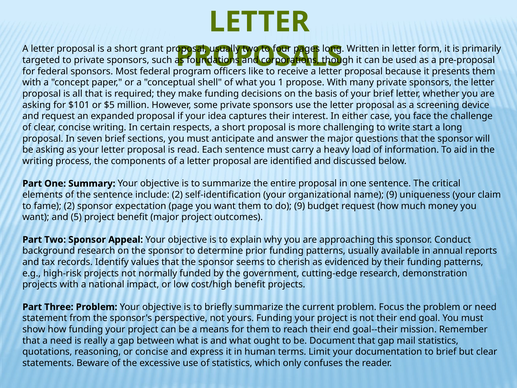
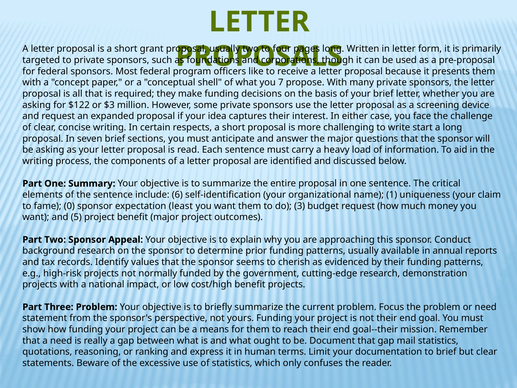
1: 1 -> 7 (281, 83)
$101: $101 -> $122 (79, 105)
$5: $5 -> $3 (109, 105)
include 2: 2 -> 6 (177, 195)
name 9: 9 -> 1 (392, 195)
fame 2: 2 -> 0 (69, 206)
page: page -> least (181, 206)
do 9: 9 -> 3 (300, 206)
or concise: concise -> ranking (152, 352)
